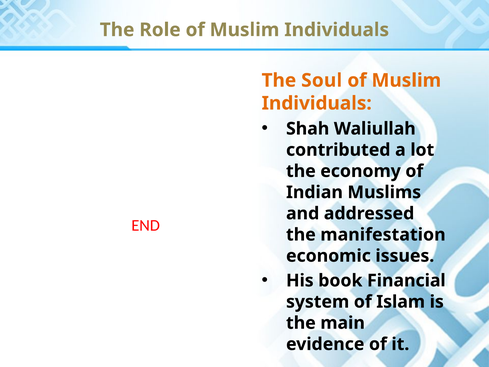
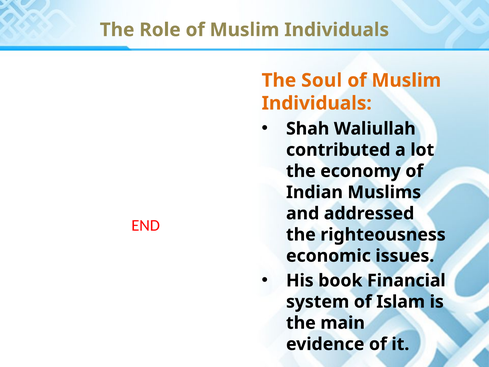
manifestation: manifestation -> righteousness (383, 235)
